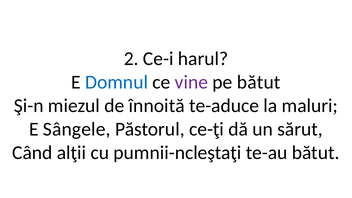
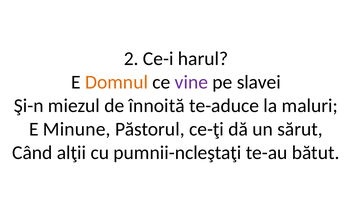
Domnul colour: blue -> orange (117, 82)
pe bătut: bătut -> slavei (259, 82)
Sângele: Sângele -> Minune (77, 129)
